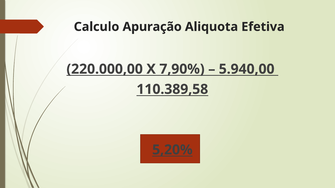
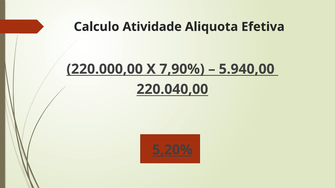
Apuração: Apuração -> Atividade (152, 27)
110.389,58: 110.389,58 -> 220.040,00 (172, 89)
